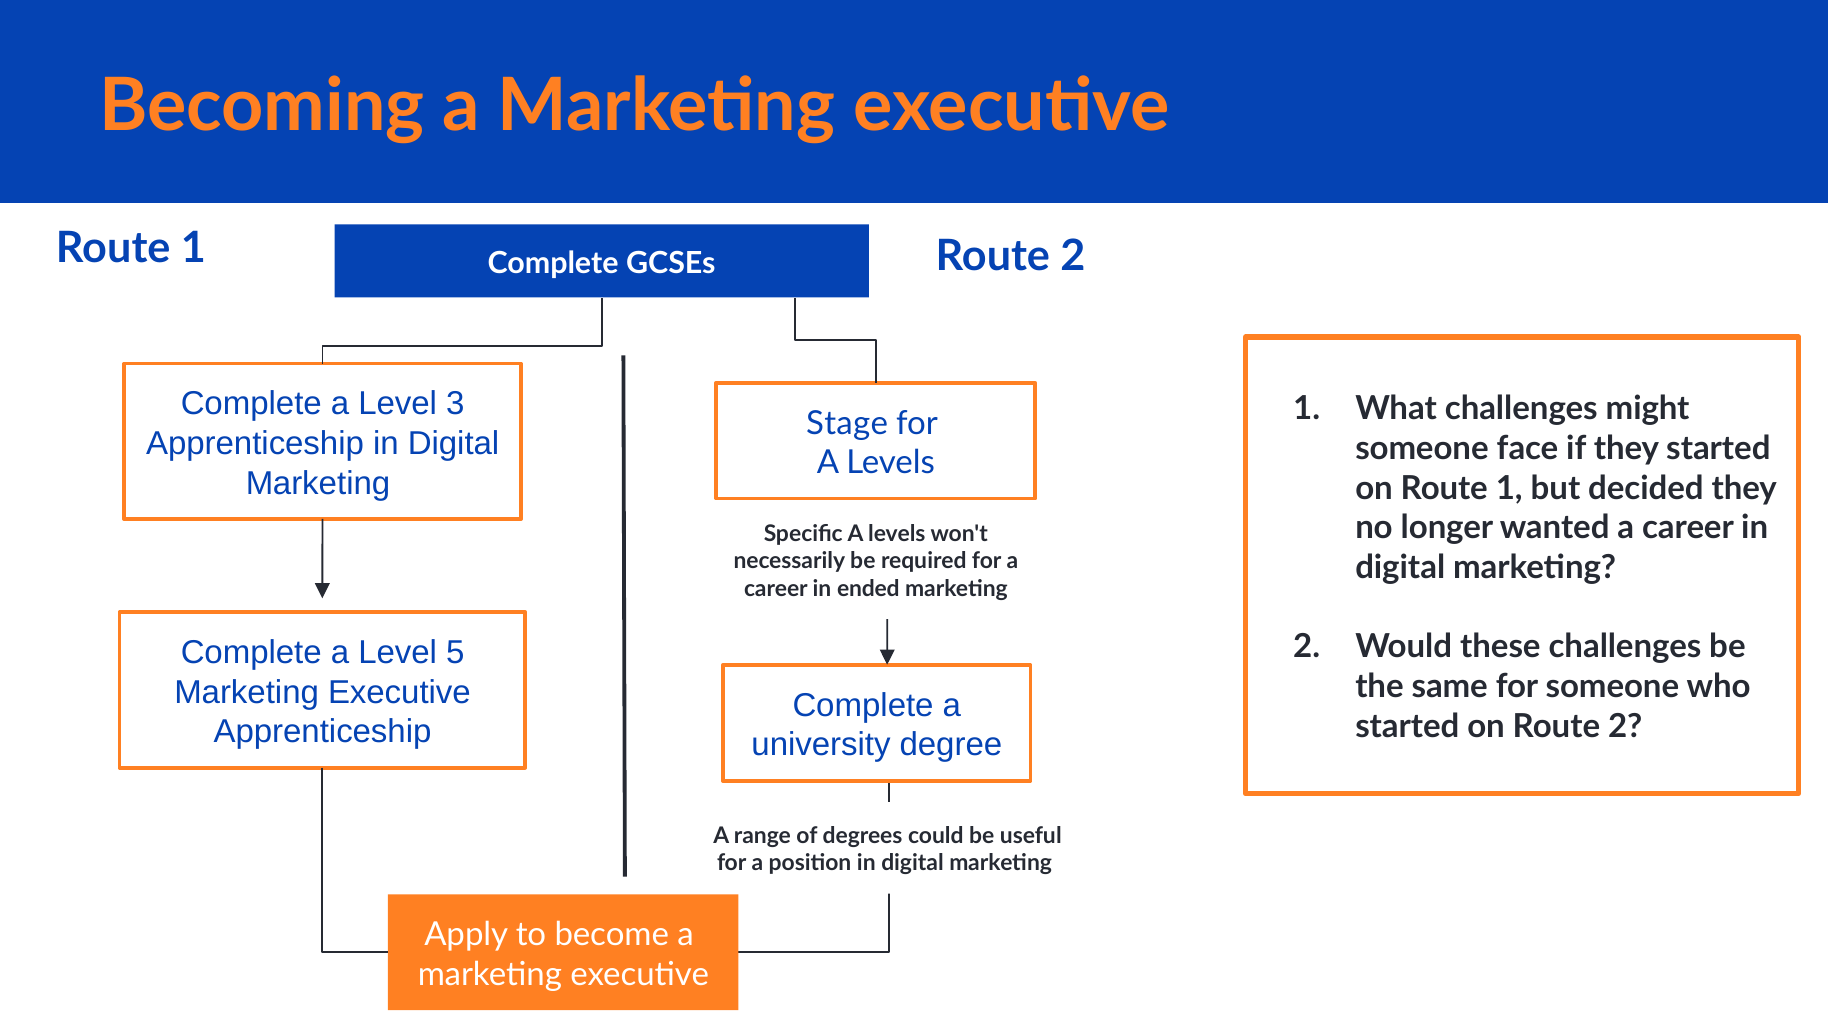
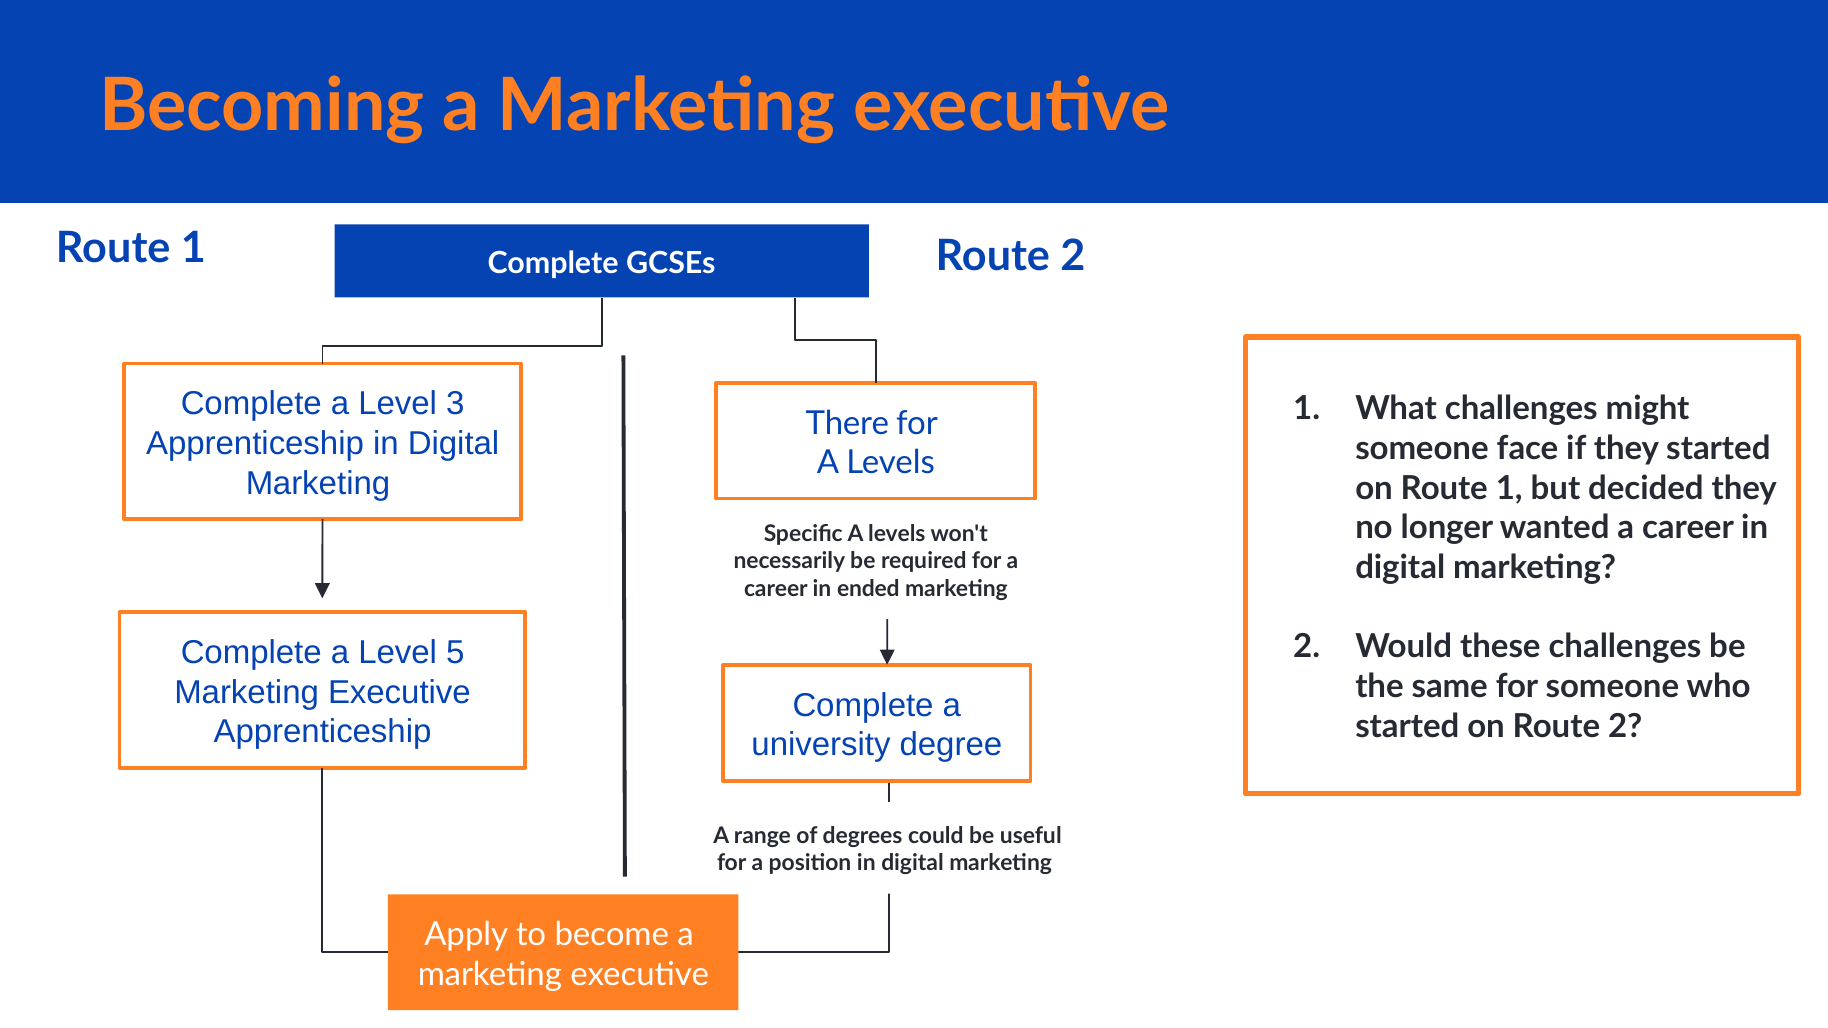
Stage: Stage -> There (847, 423)
